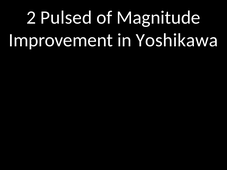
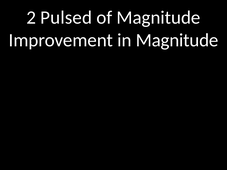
in Yoshikawa: Yoshikawa -> Magnitude (177, 40)
